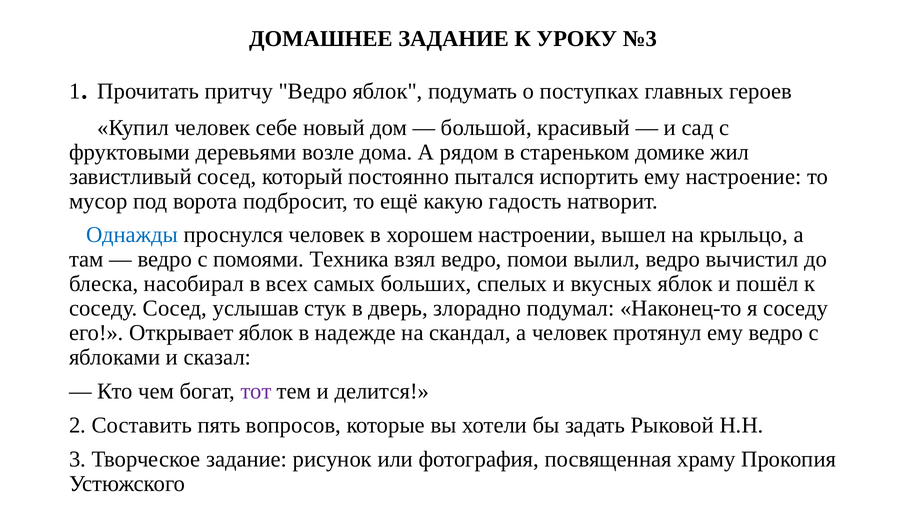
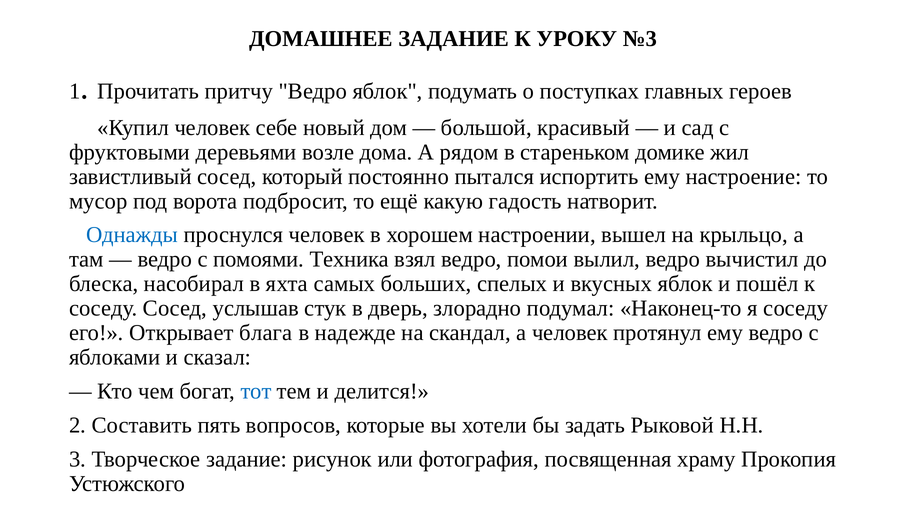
всех: всех -> яхта (287, 284)
Открывает яблок: яблок -> блага (266, 333)
тот colour: purple -> blue (256, 391)
